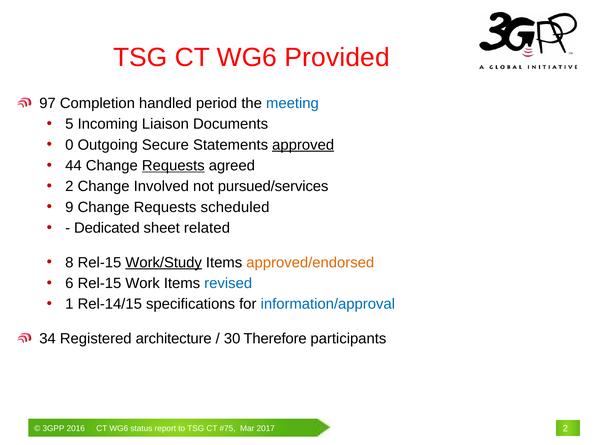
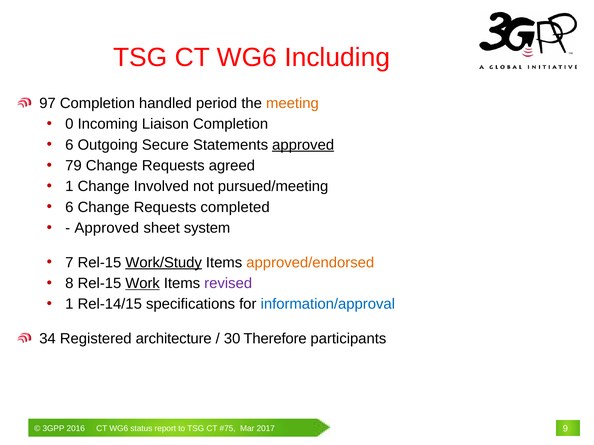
Provided: Provided -> Including (337, 57)
meeting colour: blue -> orange (292, 103)
5: 5 -> 0 (69, 124)
Liaison Documents: Documents -> Completion (231, 124)
0: 0 -> 6 (69, 145)
44: 44 -> 79 (73, 166)
Requests underline: present -> none (173, 166)
2: 2 -> 1 (69, 187)
pursued/services: pursued/services -> pursued/meeting (273, 187)
9: 9 -> 6 (69, 207)
scheduled: scheduled -> completed (235, 207)
Dedicated: Dedicated -> Approved (107, 228)
related: related -> system (207, 228)
8: 8 -> 7 (69, 263)
6: 6 -> 8 (69, 284)
Work underline: none -> present (143, 284)
revised colour: blue -> purple (228, 284)
2: 2 -> 9 (565, 429)
